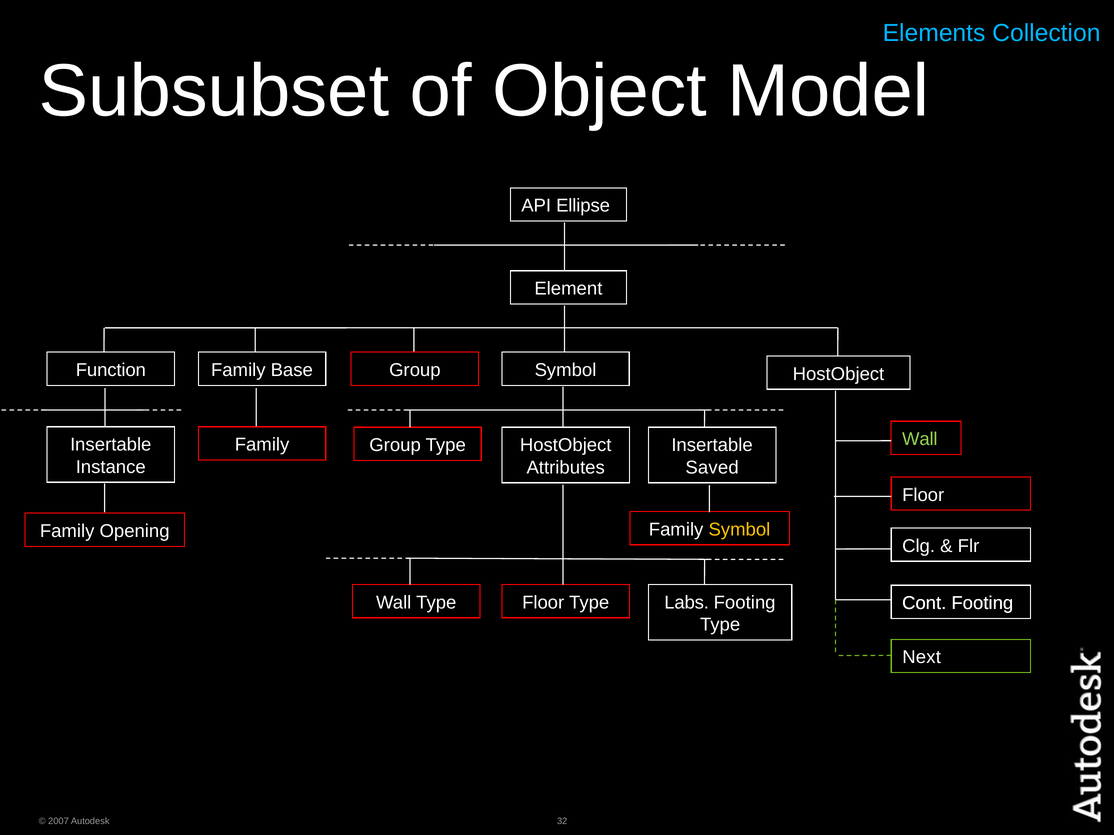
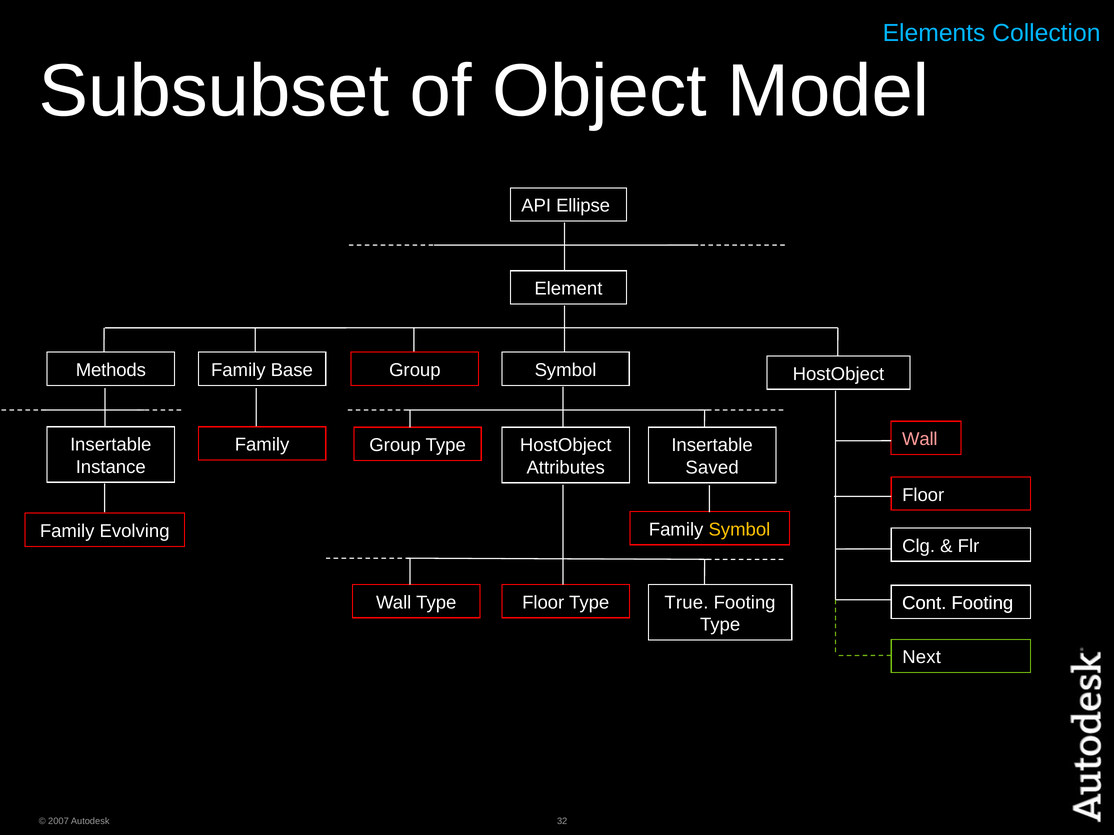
Function: Function -> Methods (111, 370)
Wall colour: light green -> pink (920, 439)
Opening: Opening -> Evolving (135, 531)
Labs: Labs -> True (686, 603)
